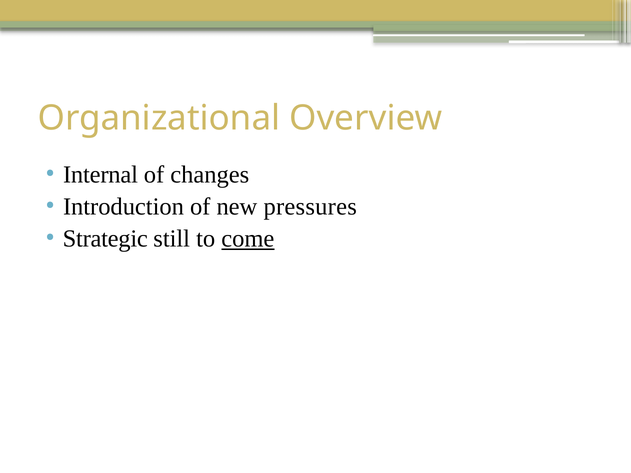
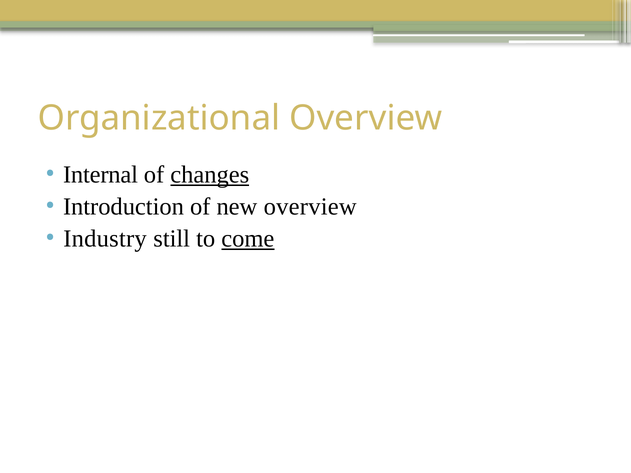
changes underline: none -> present (210, 175)
new pressures: pressures -> overview (310, 207)
Strategic: Strategic -> Industry (105, 239)
